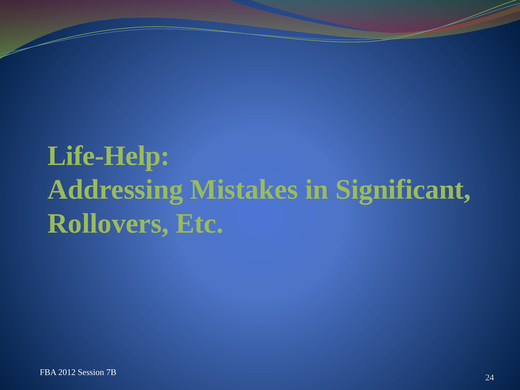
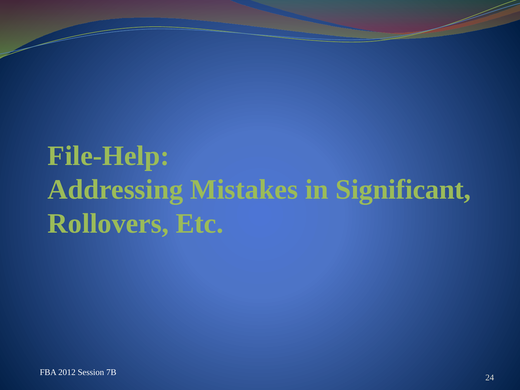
Life-Help: Life-Help -> File-Help (109, 156)
